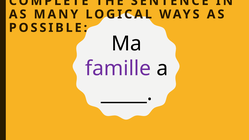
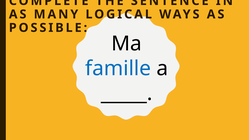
famille colour: purple -> blue (118, 68)
